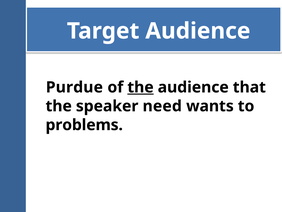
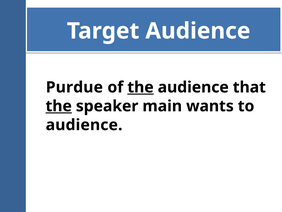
the underline: none -> present (59, 106)
need: need -> main (162, 106)
problems: problems -> audience (84, 125)
